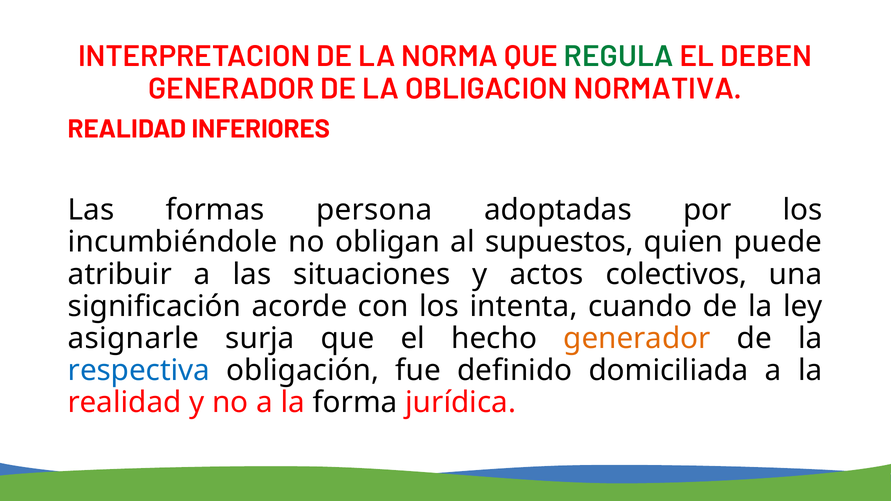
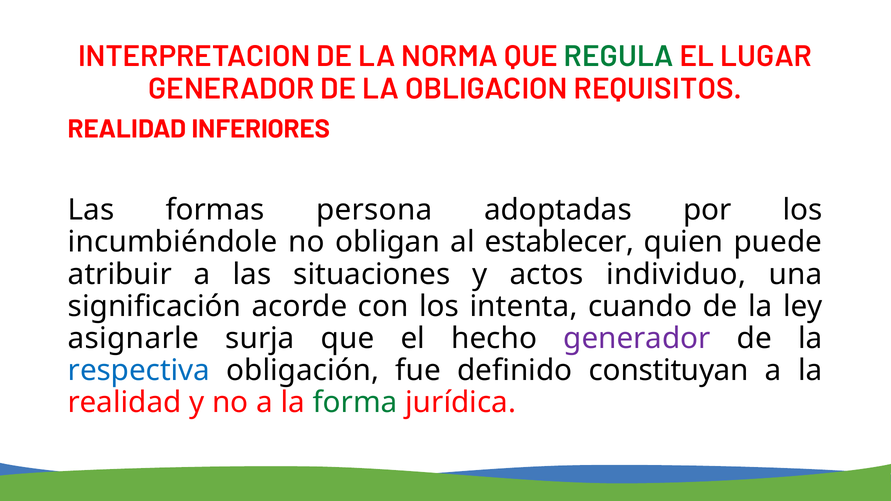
DEBEN: DEBEN -> LUGAR (766, 57)
NORMATIVA: NORMATIVA -> REQUISITOS (658, 89)
supuestos: supuestos -> establecer (559, 242)
colectivos: colectivos -> individuo (676, 274)
generador colour: orange -> purple (637, 339)
domiciliada: domiciliada -> constituyan (669, 371)
forma colour: black -> green (355, 403)
